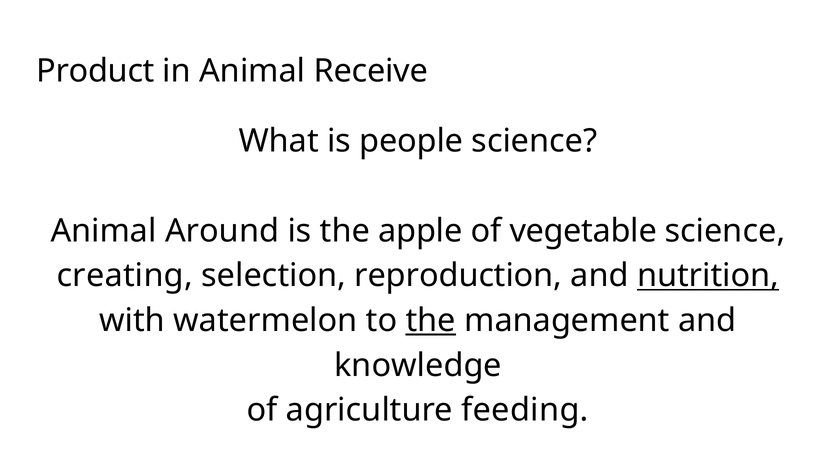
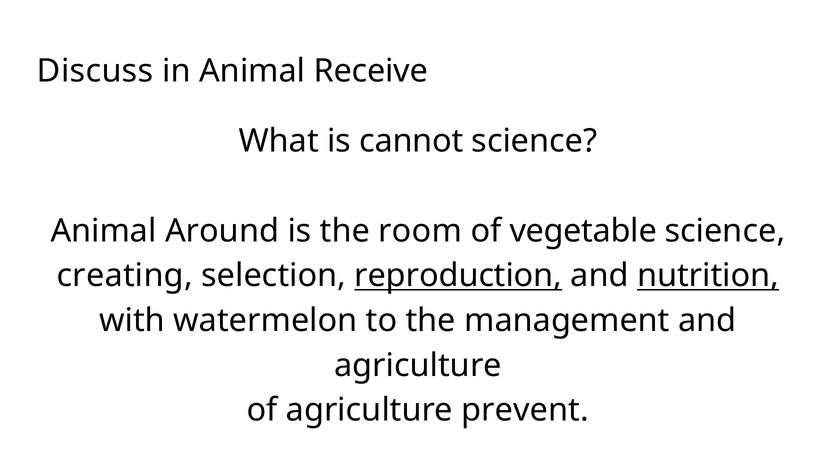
Product: Product -> Discuss (95, 71)
people: people -> cannot (411, 141)
apple: apple -> room (420, 231)
reproduction underline: none -> present (458, 276)
the underline: present -> none (431, 321)
knowledge: knowledge -> agriculture (418, 366)
feeding: feeding -> prevent (525, 410)
